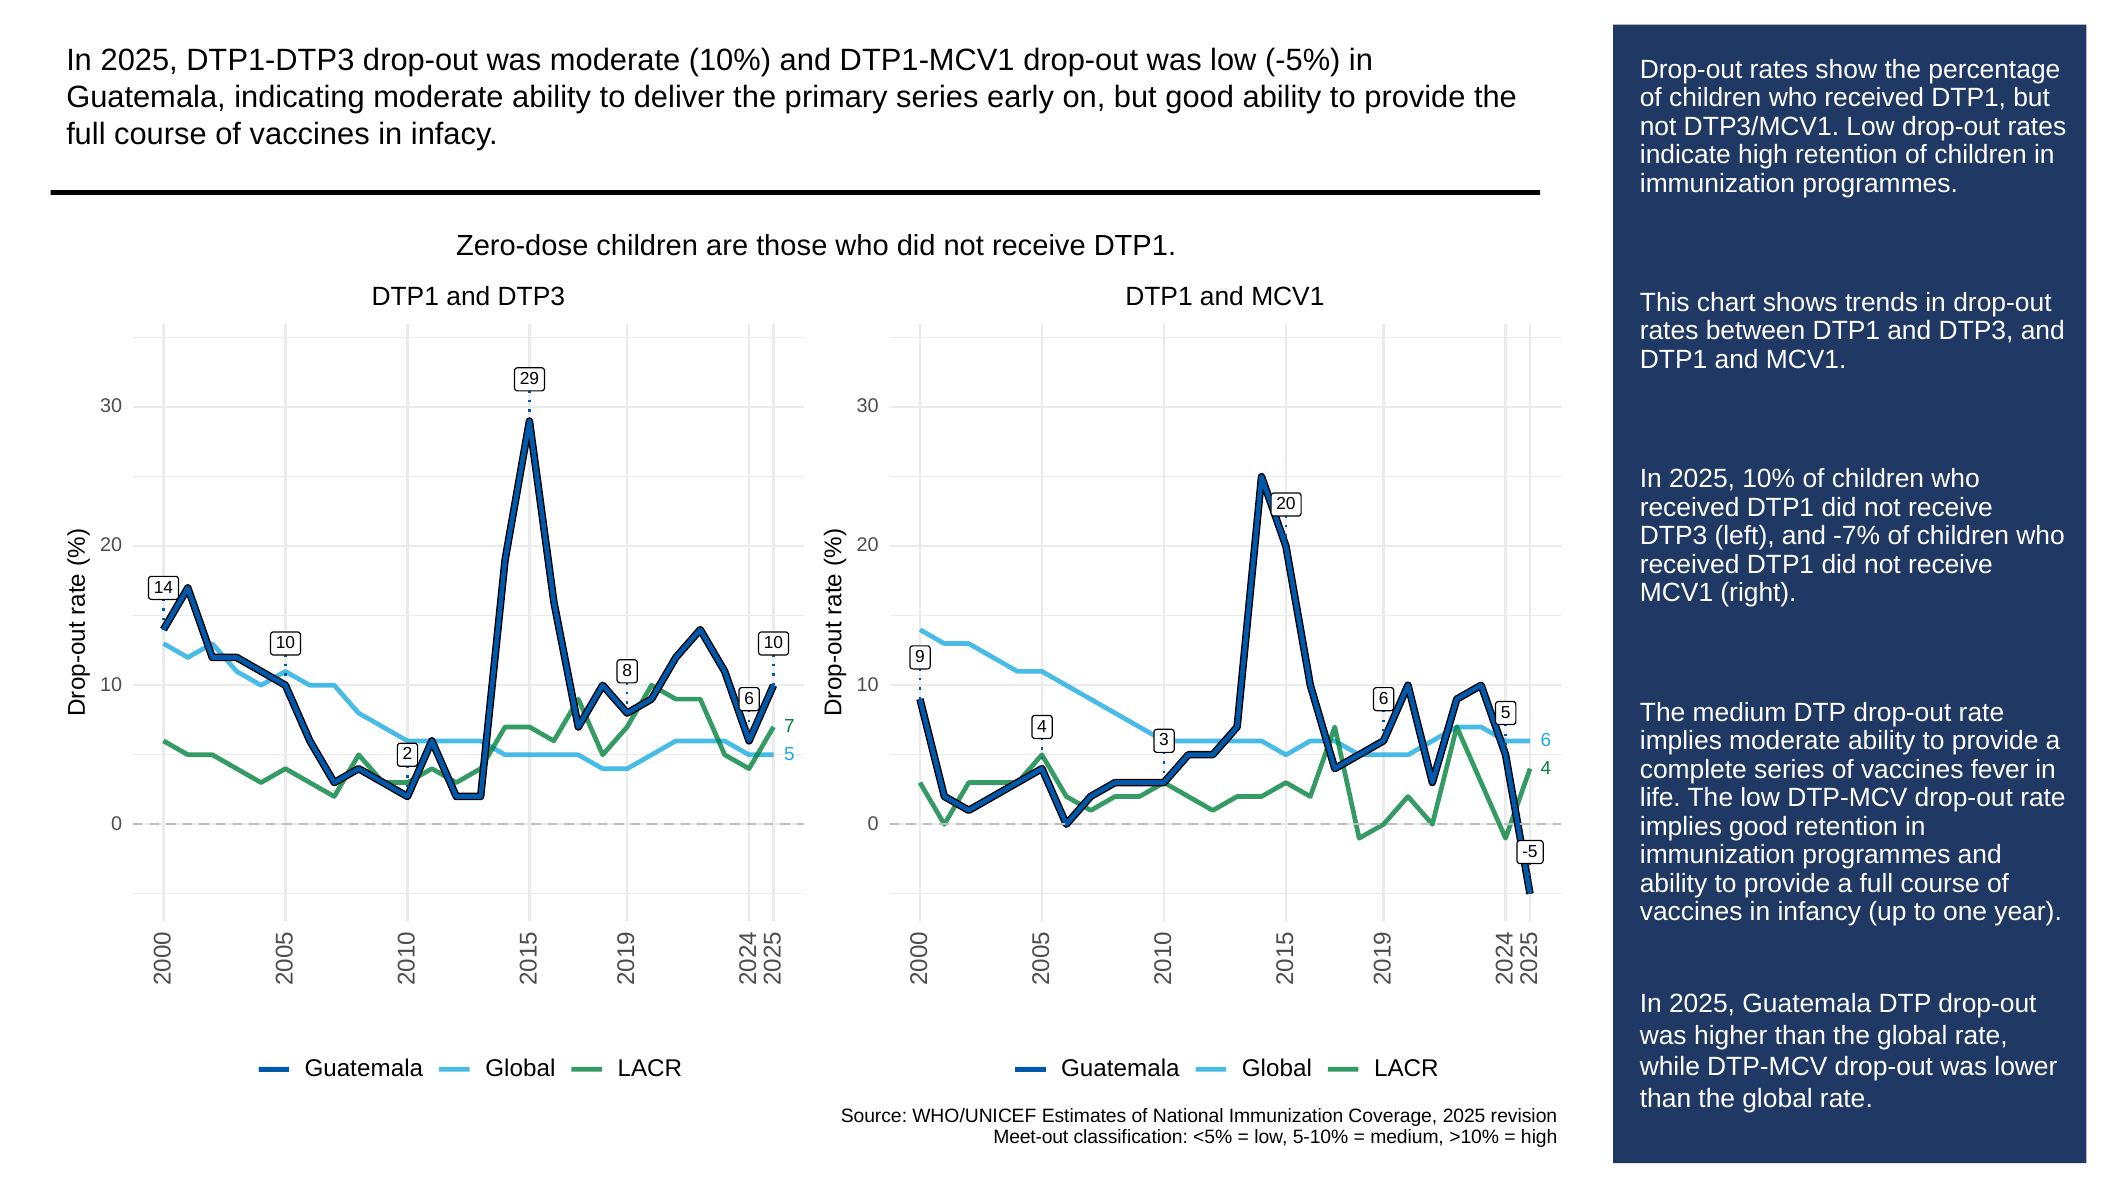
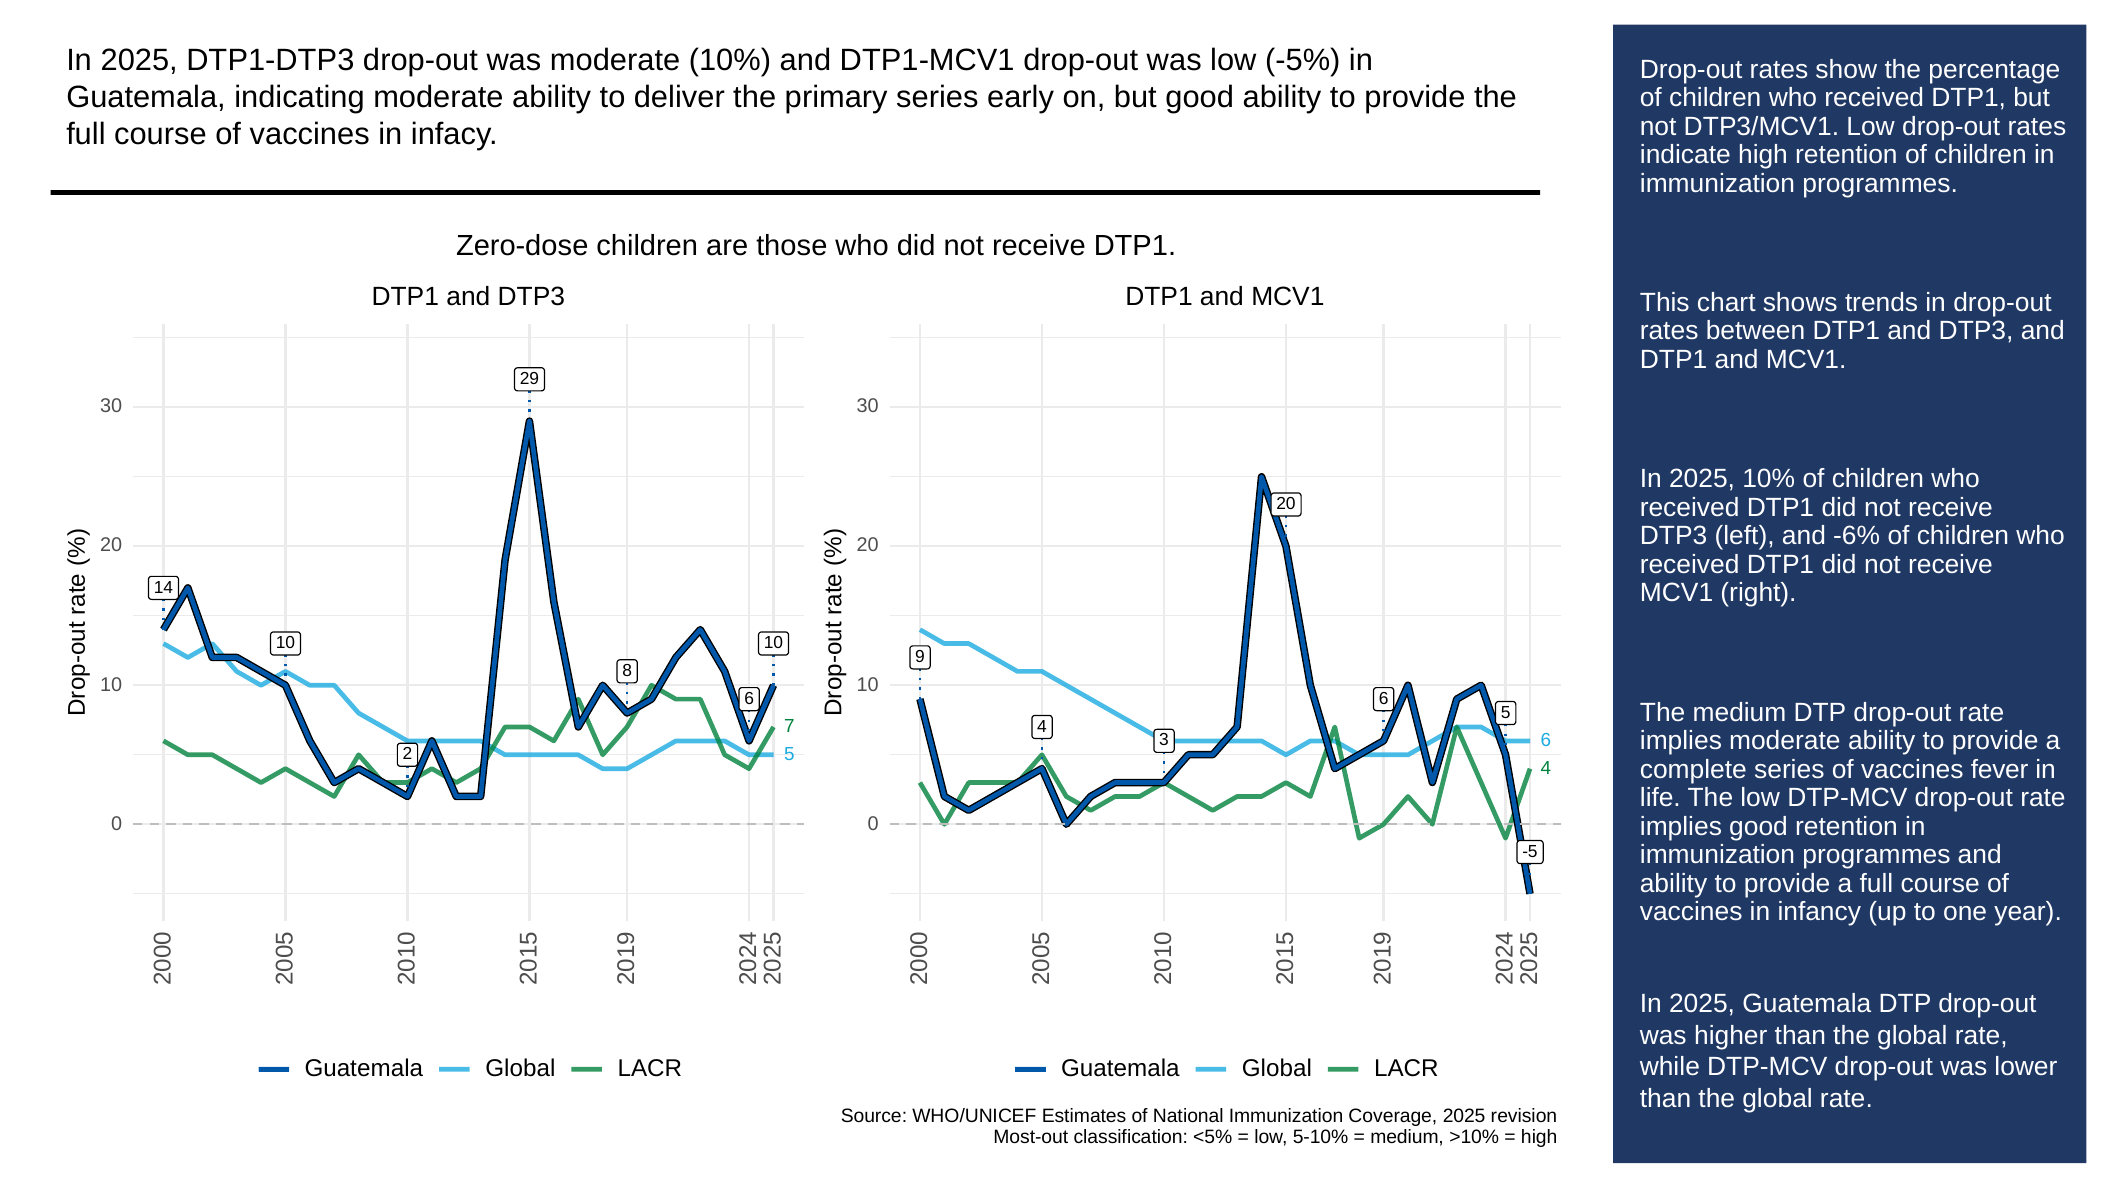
-7%: -7% -> -6% (1857, 536)
Meet-out: Meet-out -> Most-out (1031, 1138)
